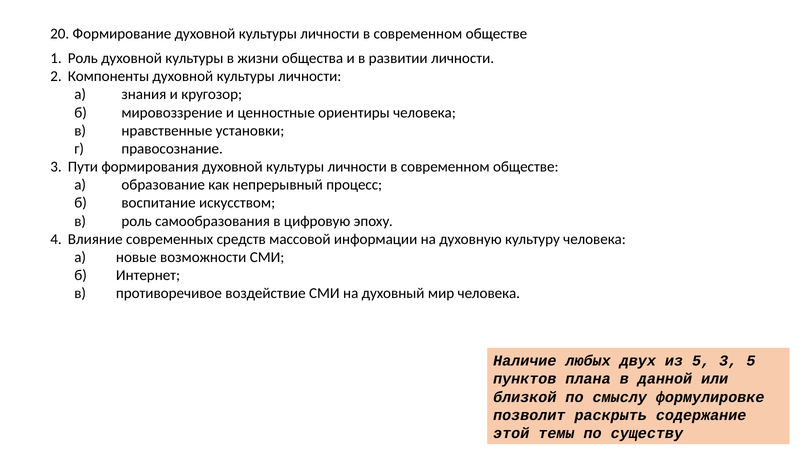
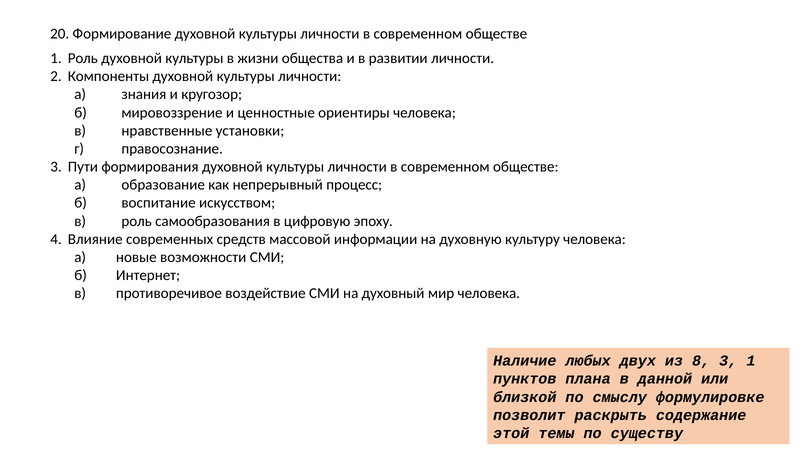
из 5: 5 -> 8 (701, 361)
3 5: 5 -> 1 (751, 361)
